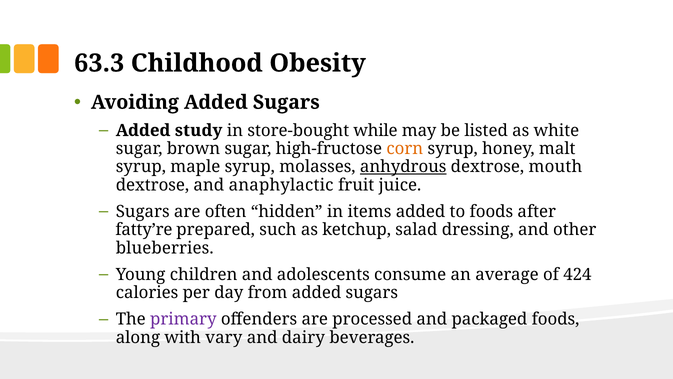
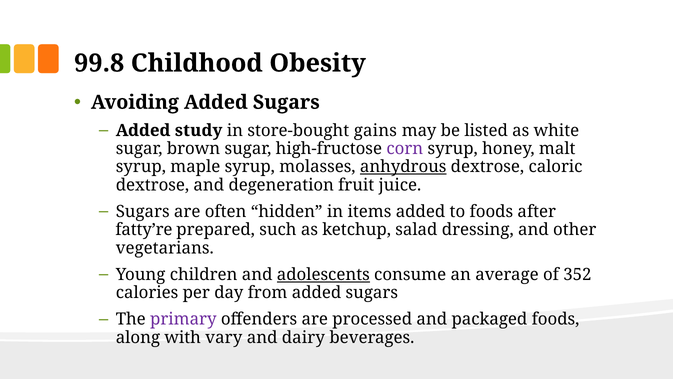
63.3: 63.3 -> 99.8 (99, 63)
while: while -> gains (375, 130)
corn colour: orange -> purple (405, 148)
mouth: mouth -> caloric (556, 167)
anaphylactic: anaphylactic -> degeneration (281, 185)
blueberries: blueberries -> vegetarians (165, 248)
adolescents underline: none -> present (323, 274)
424: 424 -> 352 (577, 274)
